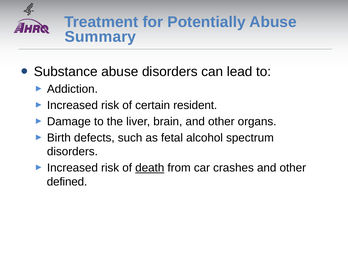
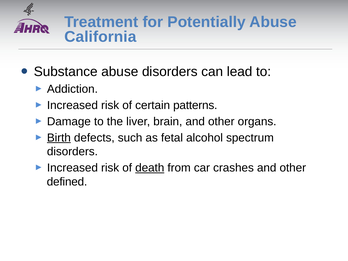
Summary: Summary -> California (100, 37)
resident: resident -> patterns (195, 105)
Birth underline: none -> present (59, 138)
